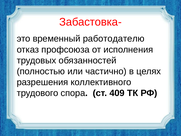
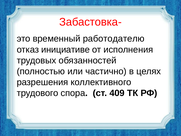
профсоюза: профсоюза -> инициативе (66, 49)
